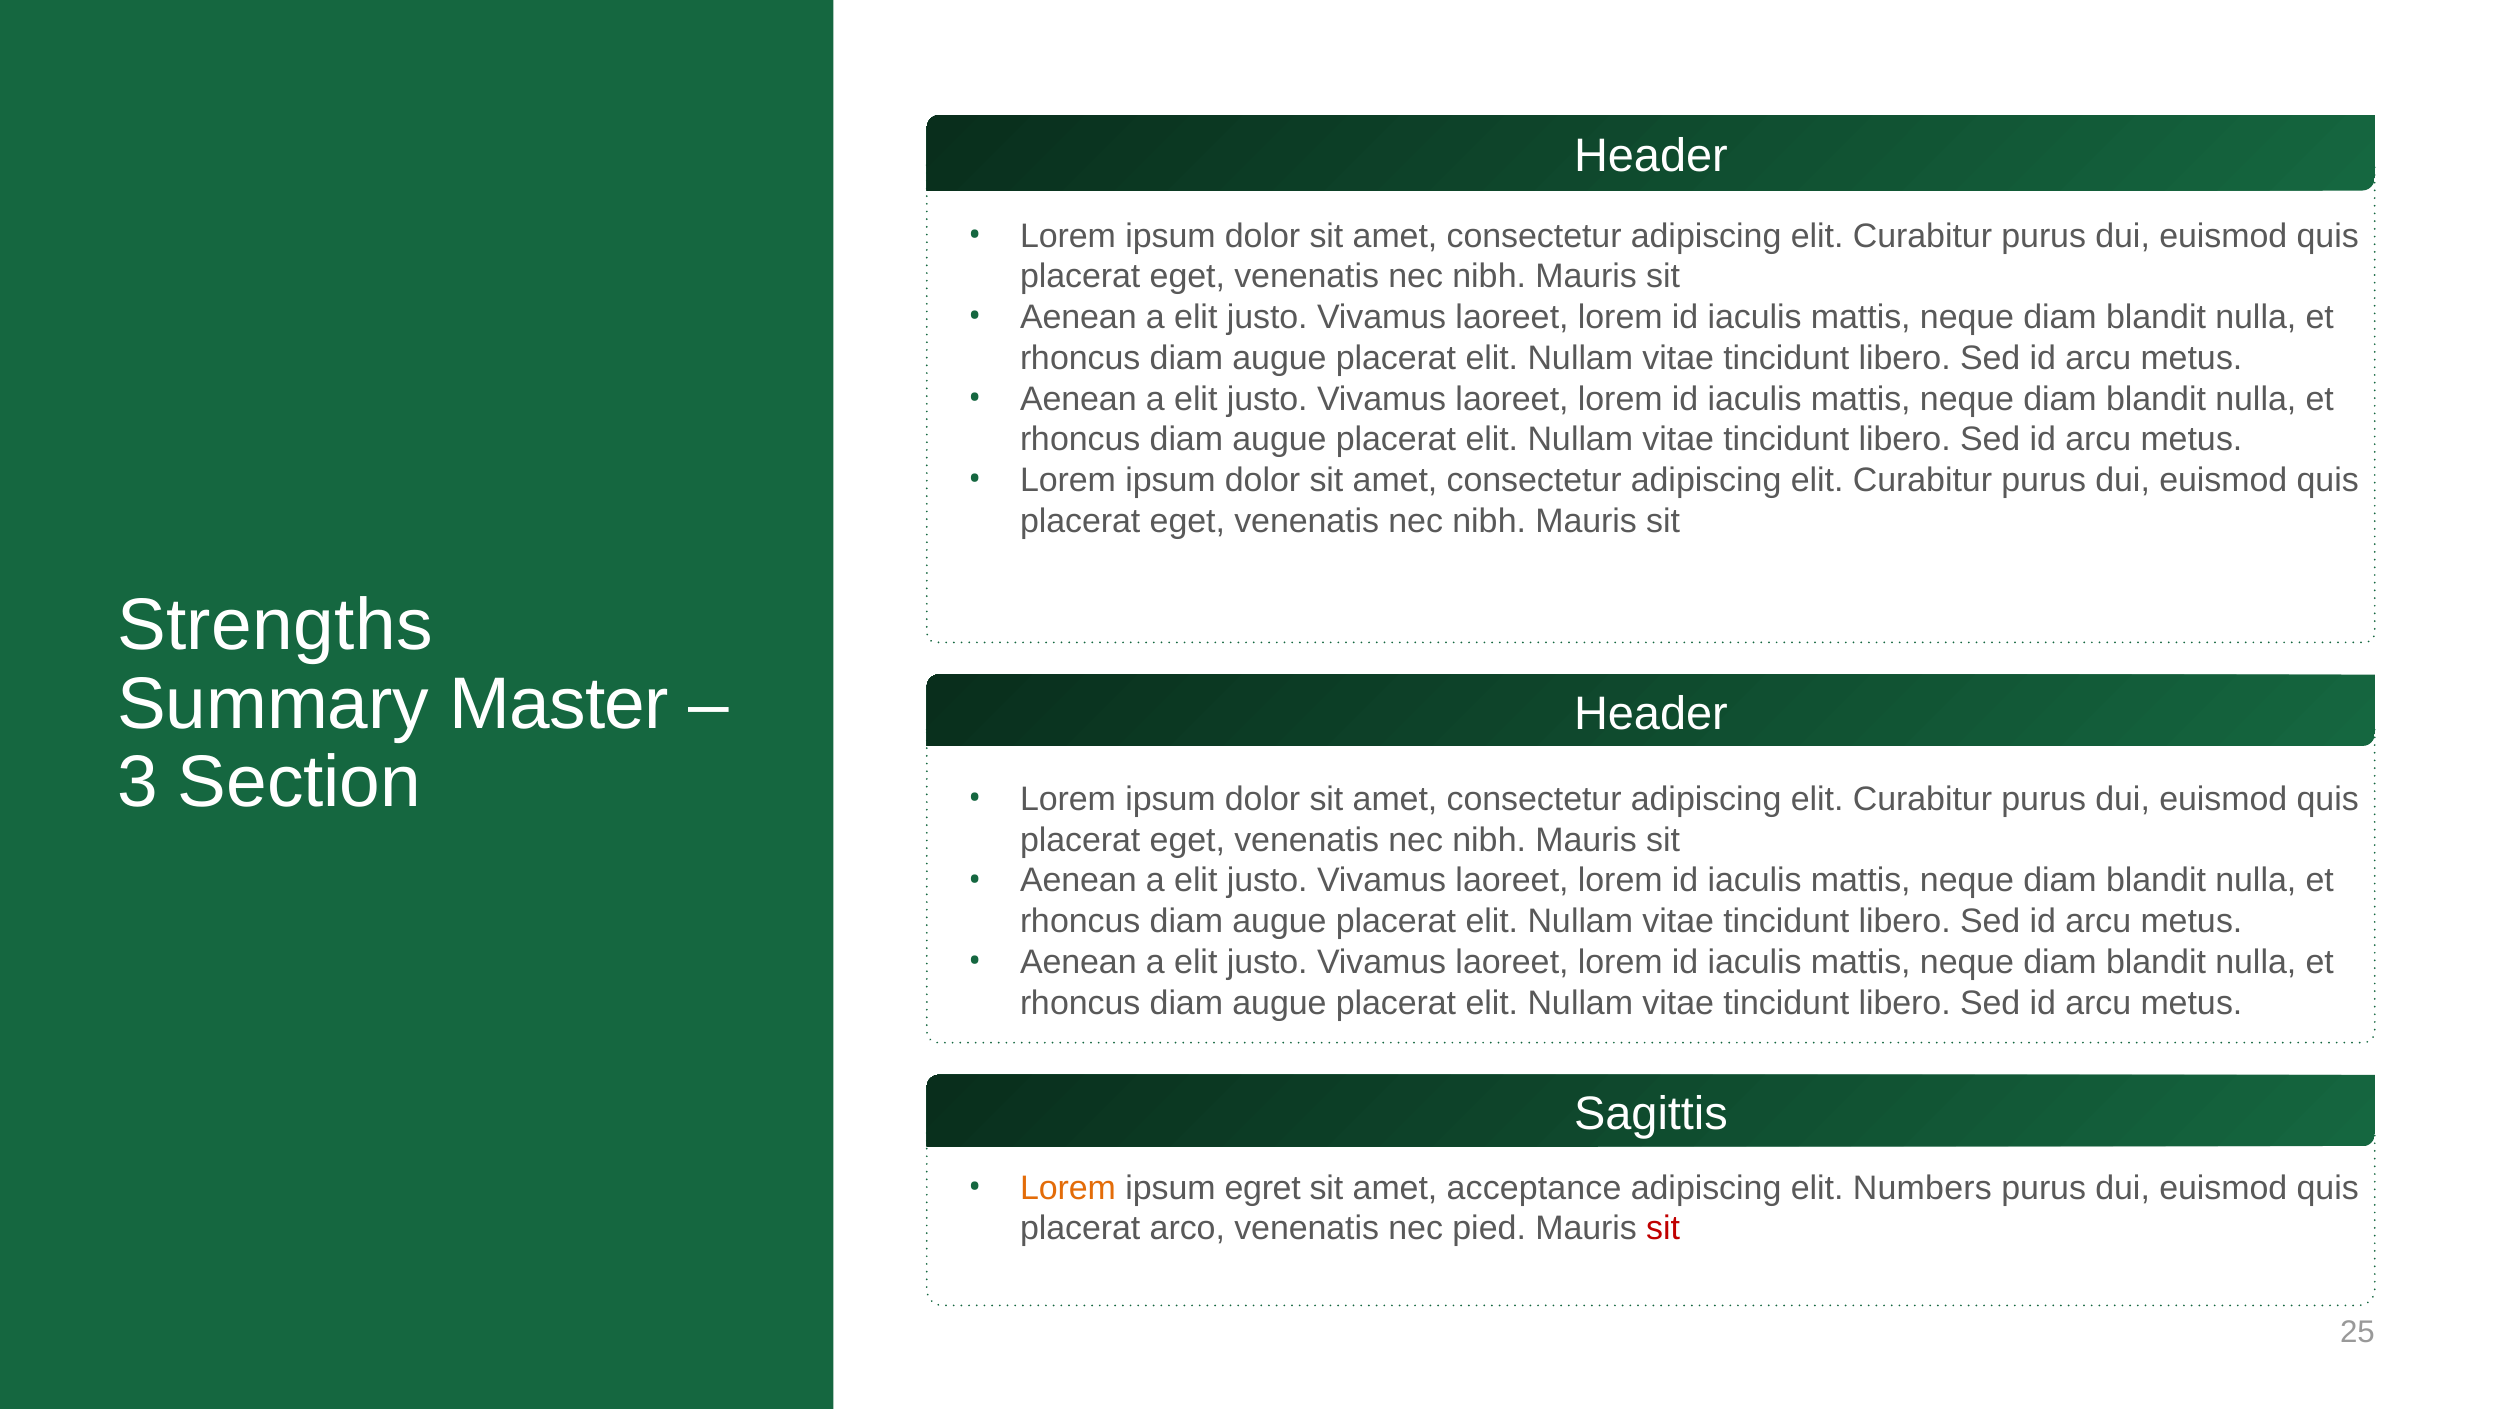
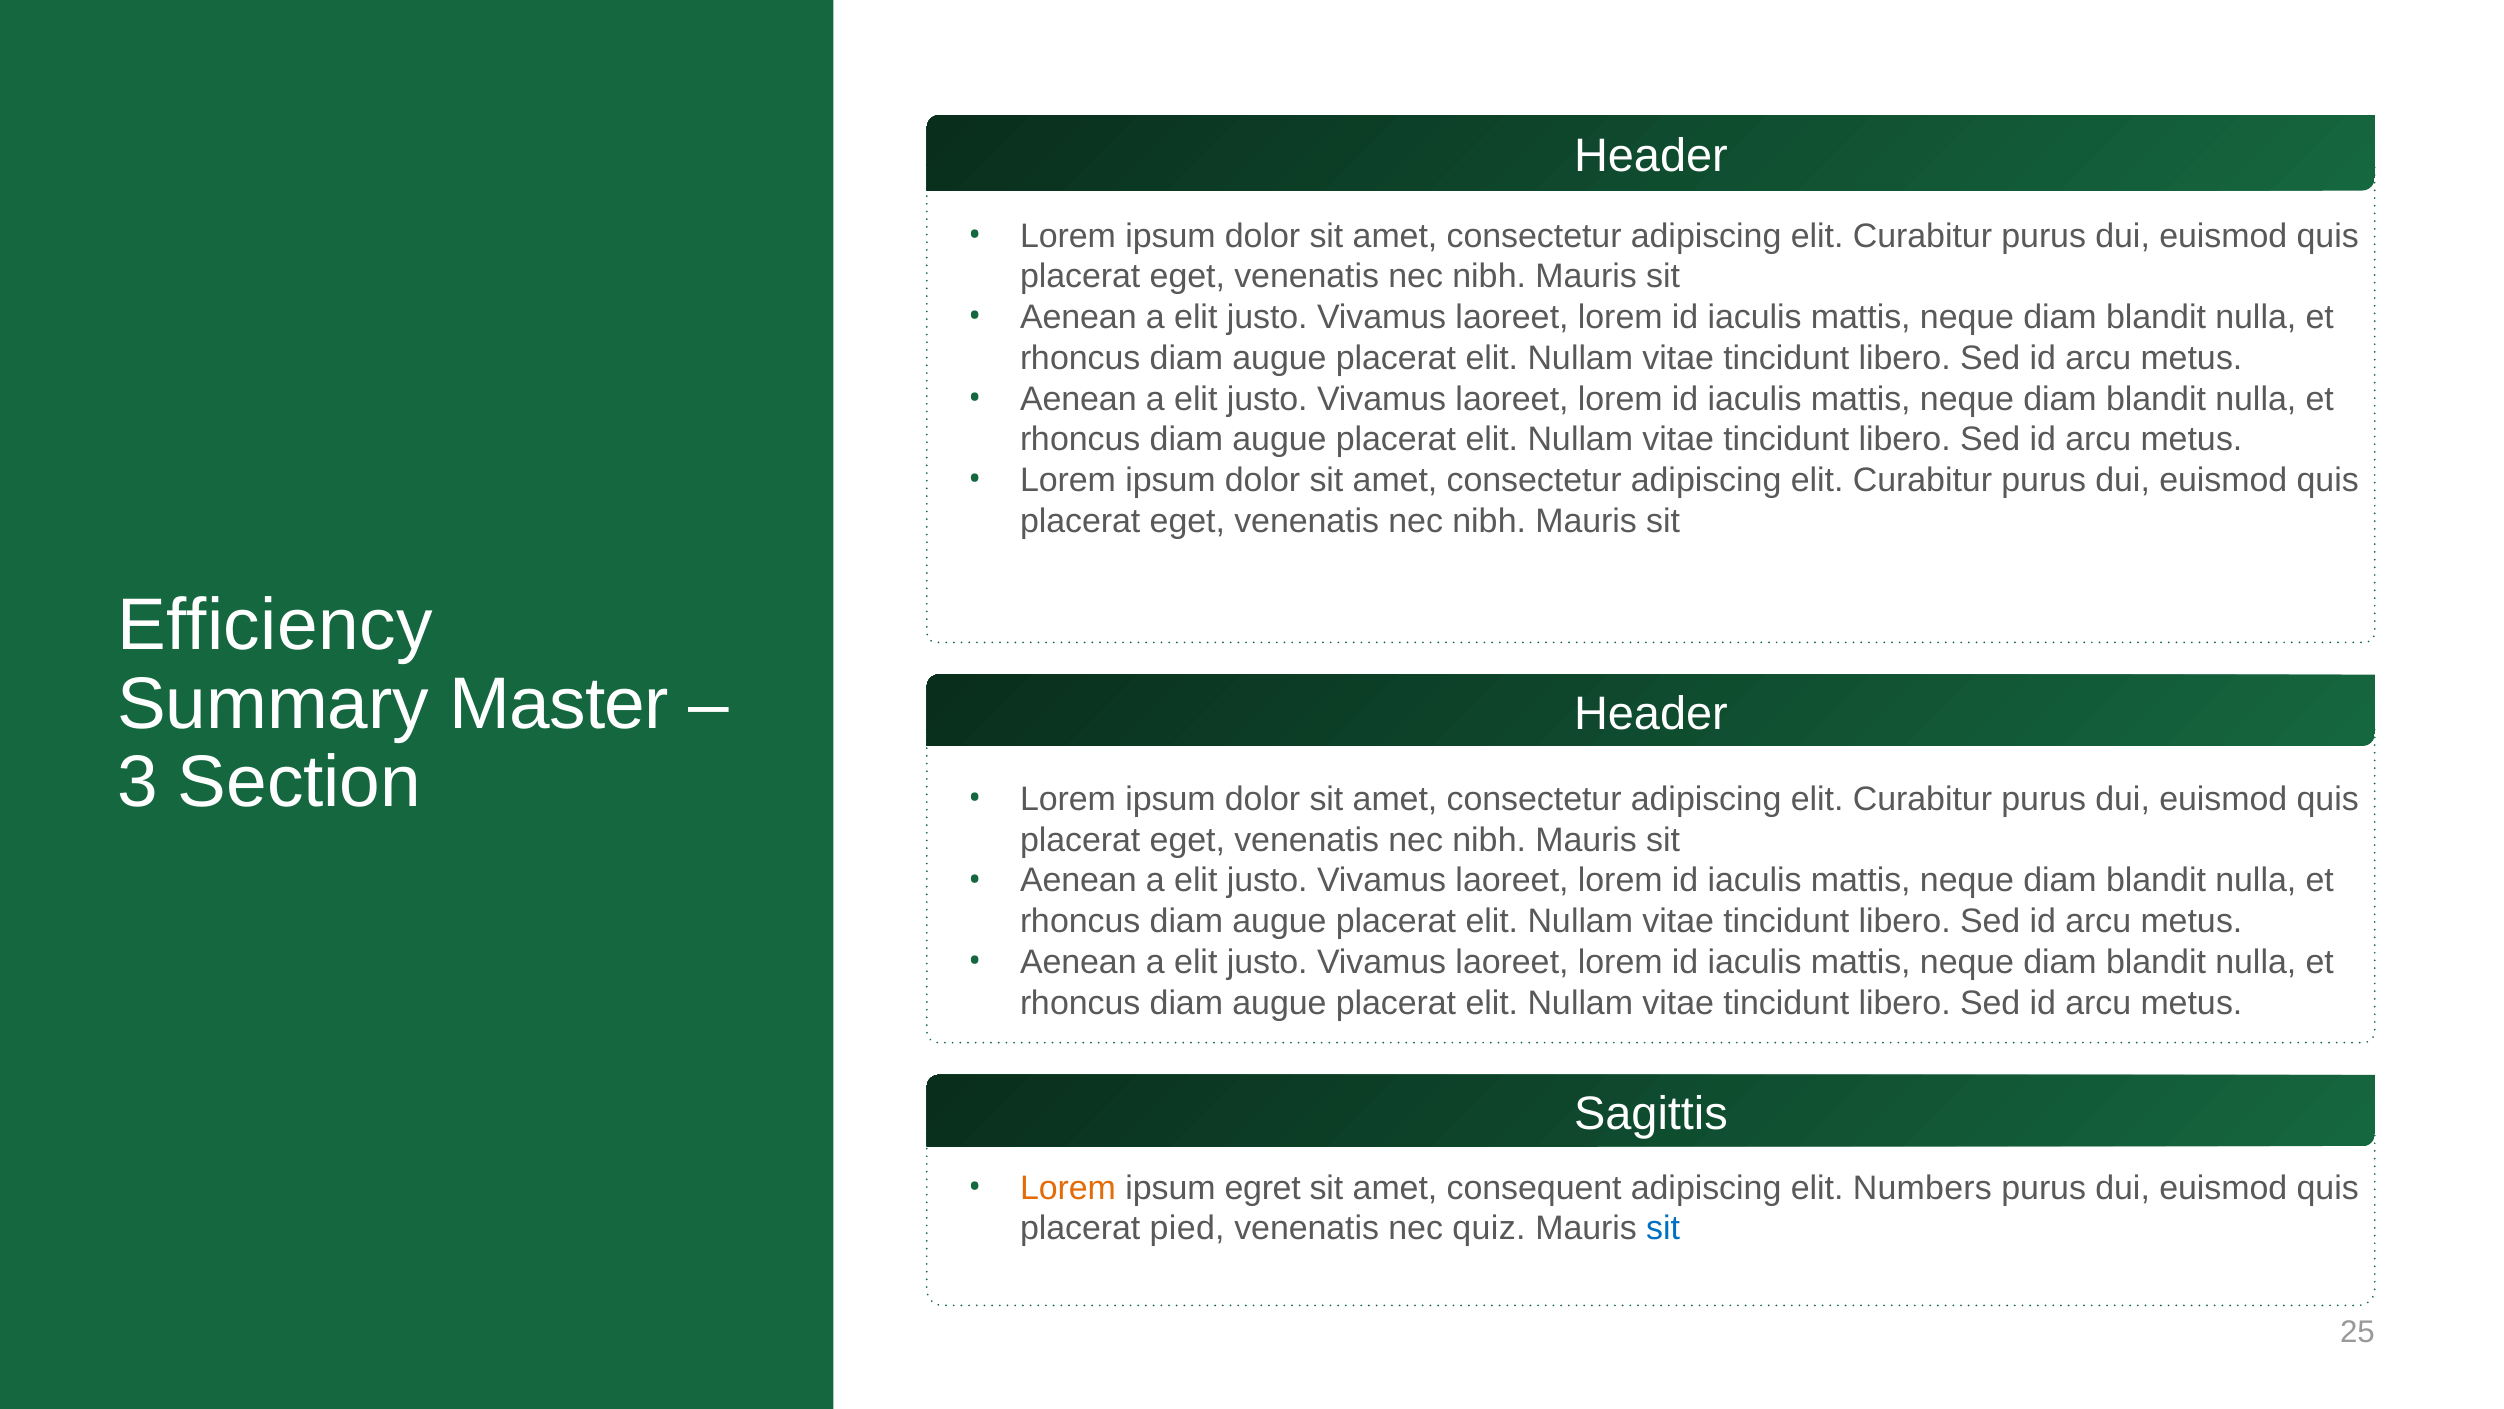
Strengths: Strengths -> Efficiency (275, 625)
acceptance: acceptance -> consequent (1534, 1187)
arco: arco -> pied (1187, 1228)
pied: pied -> quiz (1489, 1228)
sit colour: red -> blue (1663, 1228)
